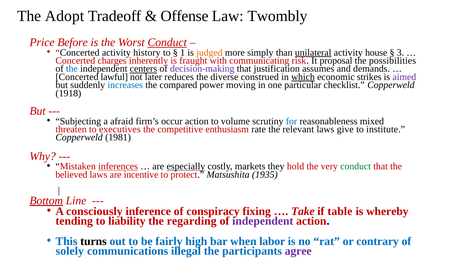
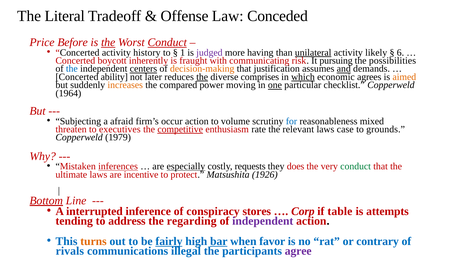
Adopt: Adopt -> Literal (65, 16)
Twombly: Twombly -> Conceded (278, 16)
the underline: none -> present (108, 42)
judged colour: orange -> purple (209, 52)
simply: simply -> having (260, 52)
house: house -> likely (376, 52)
3: 3 -> 6 (400, 52)
charges: charges -> boycott (112, 61)
proposal: proposal -> pursuing (336, 61)
decision-making colour: purple -> orange (202, 69)
and underline: none -> present (344, 69)
lawful: lawful -> ability (114, 77)
the underline: none -> present (202, 77)
construed: construed -> comprises (260, 77)
strikes: strikes -> agrees (369, 77)
aimed colour: purple -> orange (404, 77)
increases colour: blue -> orange (125, 85)
one underline: none -> present (275, 85)
1918: 1918 -> 1964 (68, 93)
competitive underline: none -> present (180, 129)
give: give -> case (345, 129)
institute: institute -> grounds (386, 129)
1981: 1981 -> 1979 (118, 137)
markets: markets -> requests (250, 166)
hold: hold -> does (296, 166)
believed: believed -> ultimate (71, 174)
1935: 1935 -> 1926 (265, 174)
consciously: consciously -> interrupted (94, 211)
fixing: fixing -> stores (257, 211)
Take: Take -> Corp (303, 211)
whereby: whereby -> attempts (387, 211)
liability: liability -> address (127, 220)
turns colour: black -> orange (93, 241)
fairly underline: none -> present (169, 241)
bar underline: none -> present (219, 241)
labor: labor -> favor (272, 241)
solely: solely -> rivals (70, 251)
